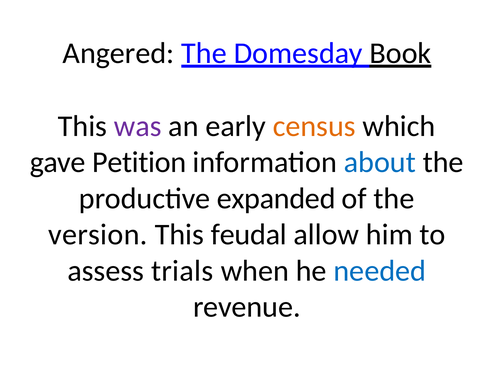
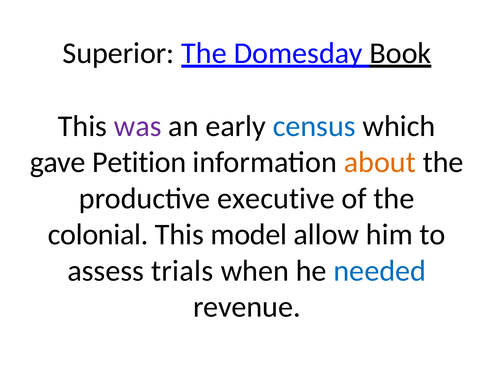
Angered: Angered -> Superior (118, 53)
census colour: orange -> blue (314, 126)
about colour: blue -> orange (380, 163)
expanded: expanded -> executive (276, 199)
version: version -> colonial (98, 235)
feudal: feudal -> model (249, 235)
